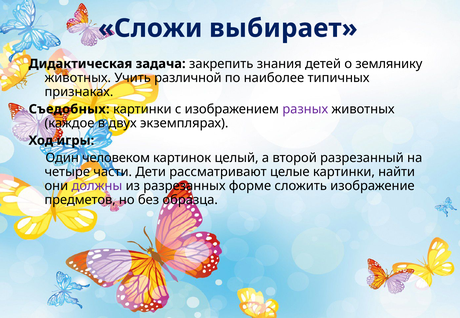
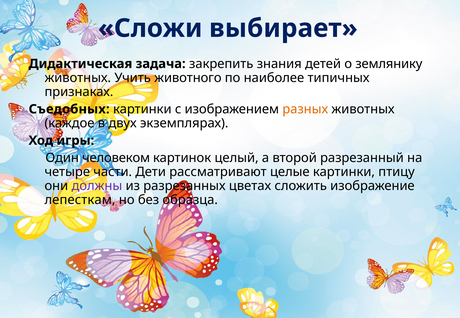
различной: различной -> животного (188, 78)
разных colour: purple -> orange (305, 109)
найти: найти -> птицу (397, 172)
форме: форме -> цветах (250, 186)
предметов: предметов -> лепесткам (80, 200)
